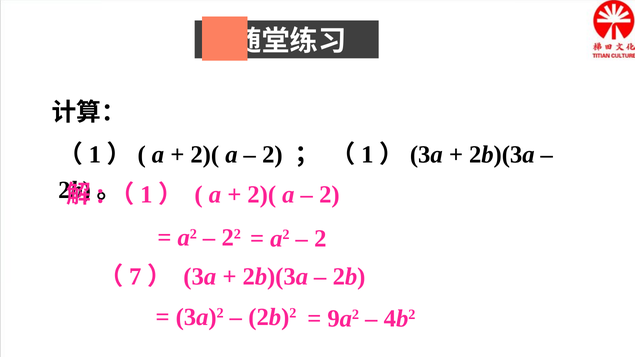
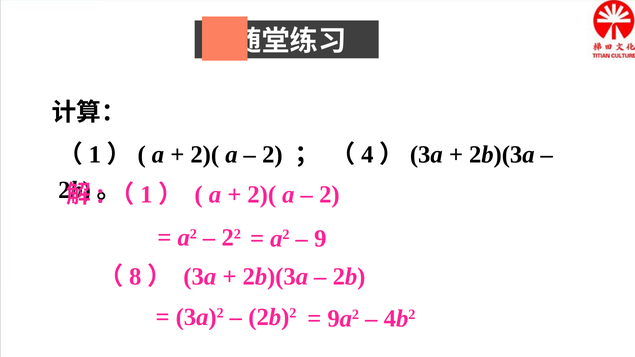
1: 1 -> 4 (367, 155)
2: 2 -> 9 (320, 239)
7: 7 -> 8 (135, 277)
